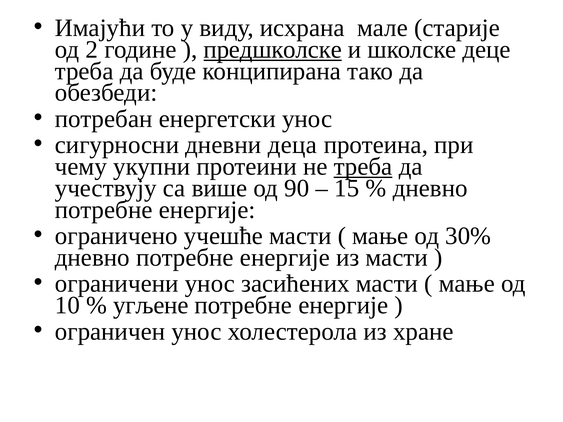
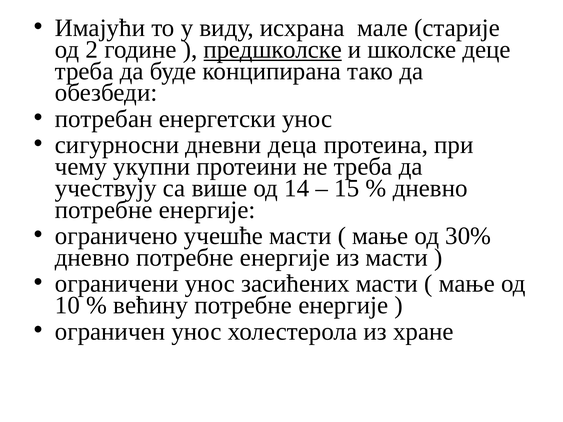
треба underline: present -> none (363, 167)
90: 90 -> 14 (297, 188)
угљене: угљене -> већину (151, 305)
